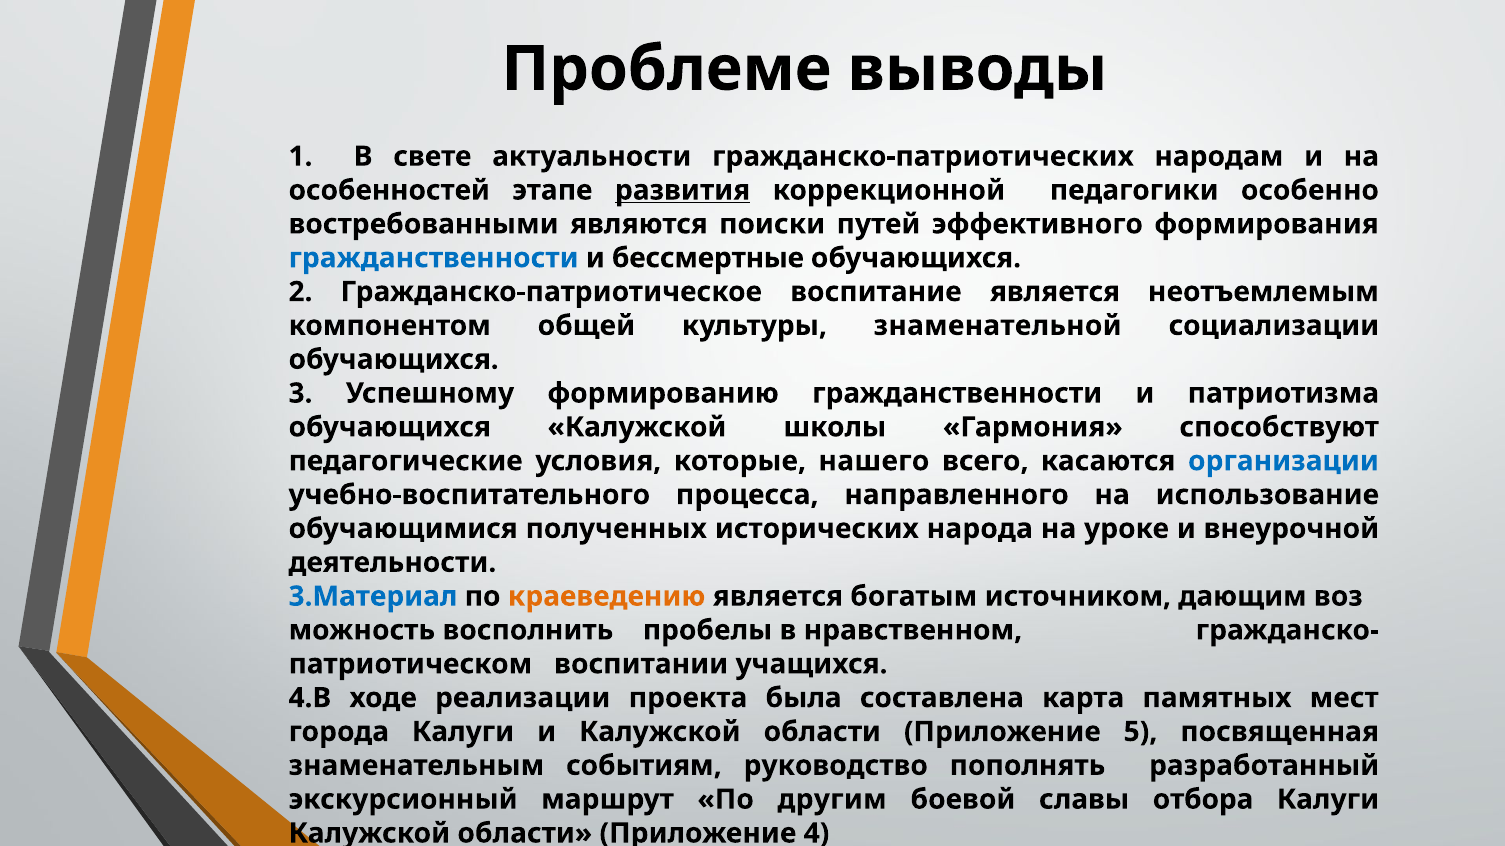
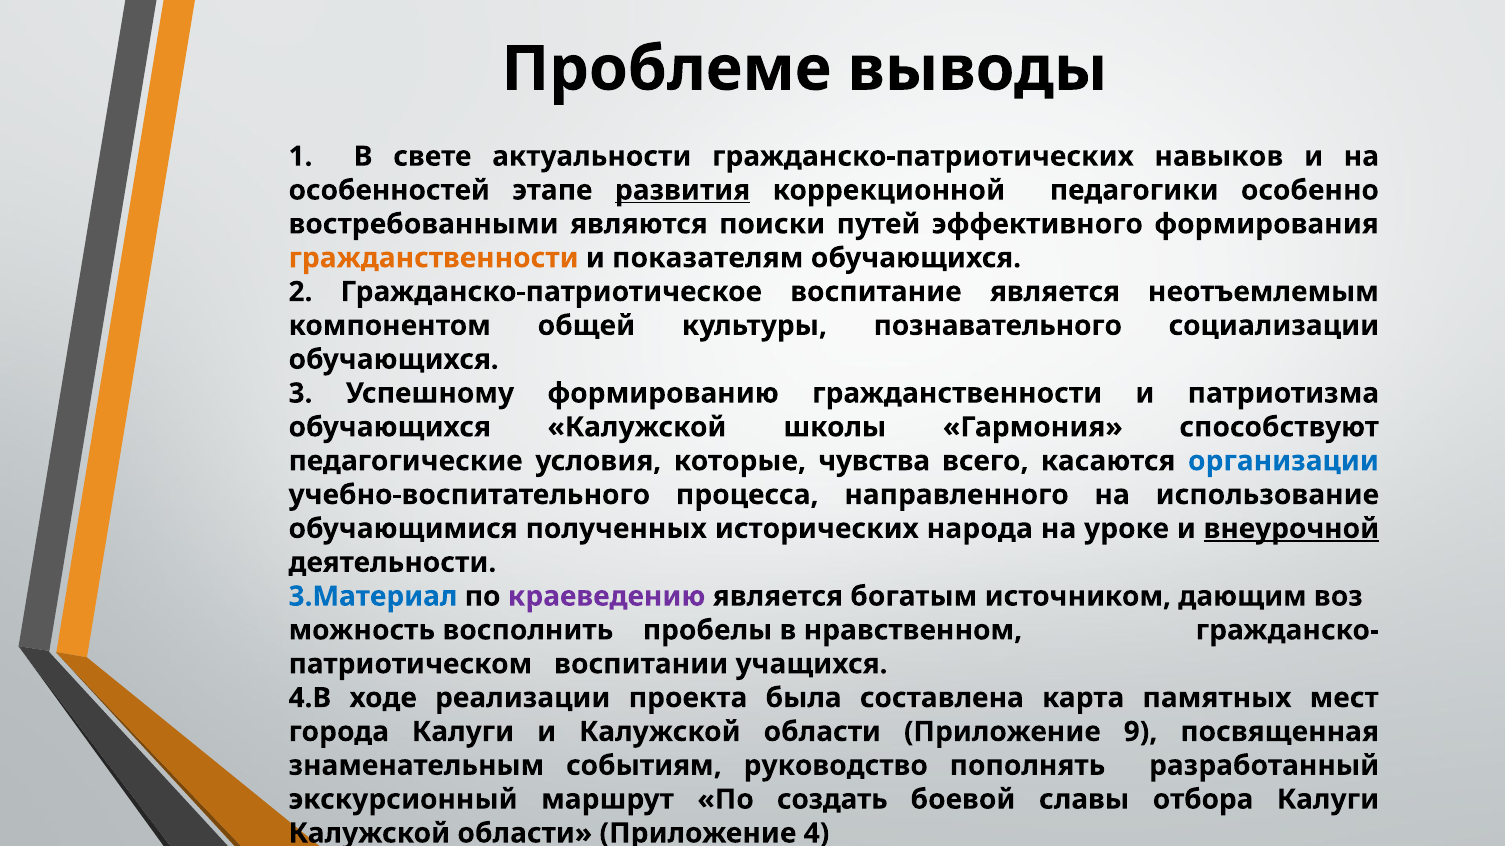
народам: народам -> навыков (1219, 157)
гражданственности colour: blue -> orange (434, 258)
бессмертные: бессмертные -> показателям (708, 258)
знаменательной: знаменательной -> познавательного (998, 326)
нашего: нашего -> чувства (874, 461)
внеурочной underline: none -> present (1291, 529)
краеведению colour: orange -> purple (607, 597)
Приложение 5: 5 -> 9 (1140, 732)
другим: другим -> создать (832, 800)
